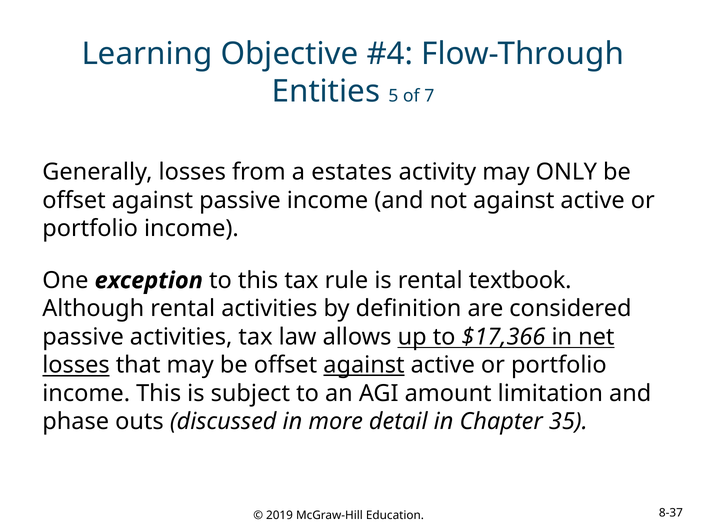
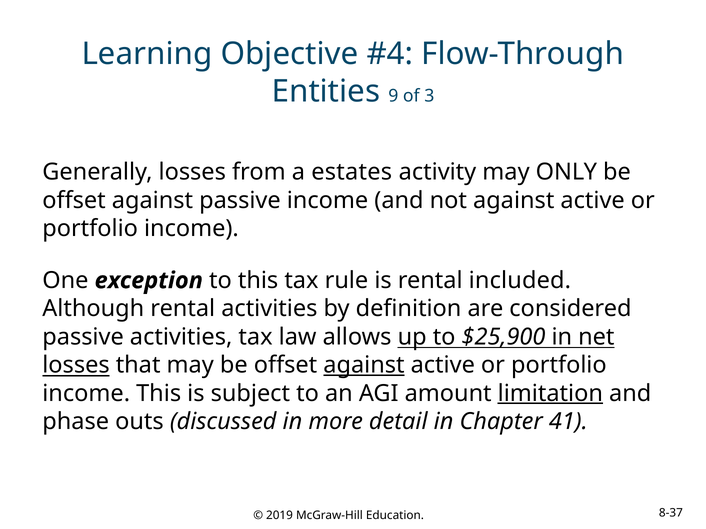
5: 5 -> 9 (393, 96)
7: 7 -> 3 (429, 96)
textbook: textbook -> included (520, 281)
$17,366: $17,366 -> $25,900 (504, 337)
limitation underline: none -> present (550, 394)
35: 35 -> 41 (568, 422)
